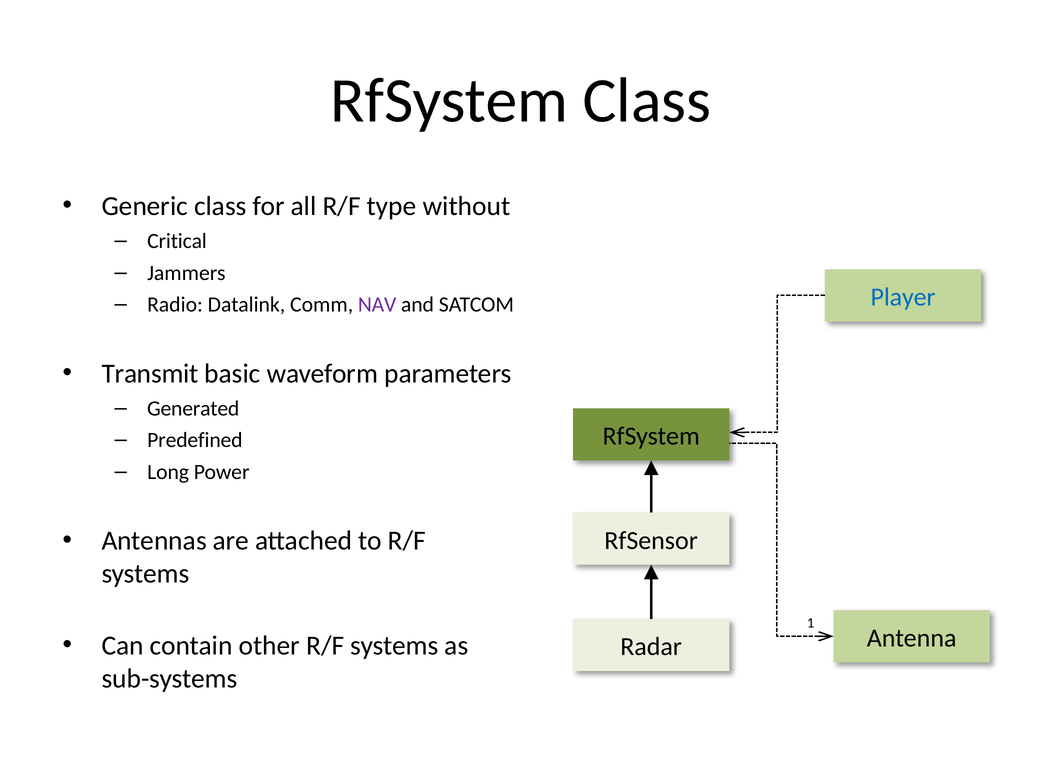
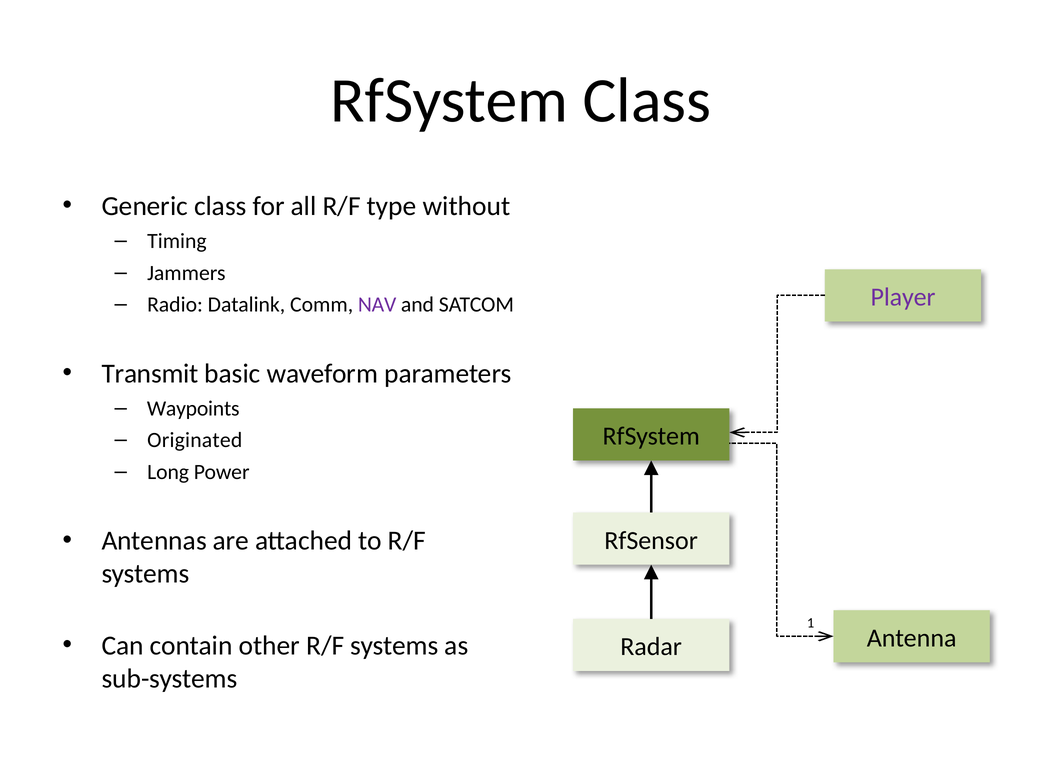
Critical: Critical -> Timing (177, 241)
Player colour: blue -> purple (903, 297)
Generated: Generated -> Waypoints (193, 408)
Predefined: Predefined -> Originated (195, 440)
